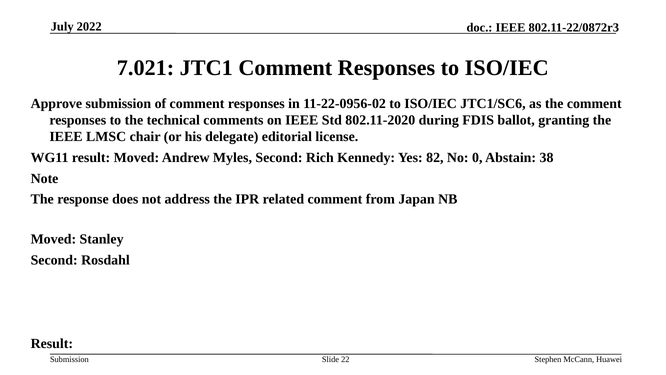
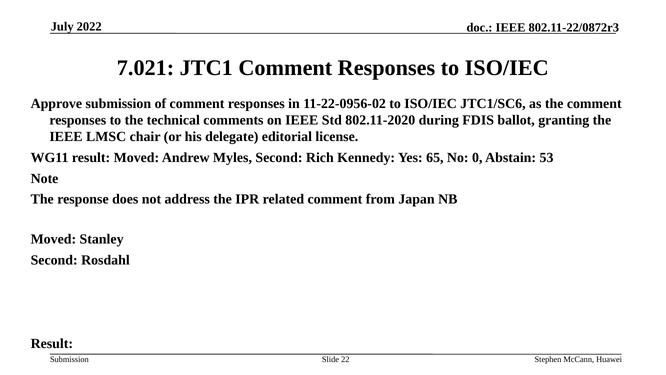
82: 82 -> 65 (435, 158)
38: 38 -> 53 (547, 158)
